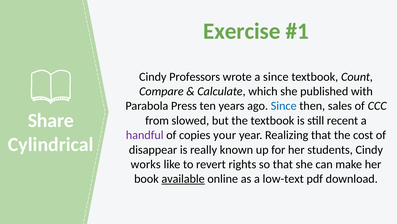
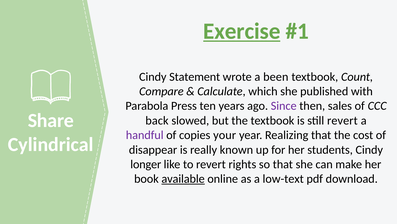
Exercise underline: none -> present (242, 31)
Professors: Professors -> Statement (195, 77)
a since: since -> been (276, 77)
Since colour: blue -> purple (284, 106)
from: from -> back (157, 120)
still recent: recent -> revert (342, 120)
works: works -> longer (146, 164)
